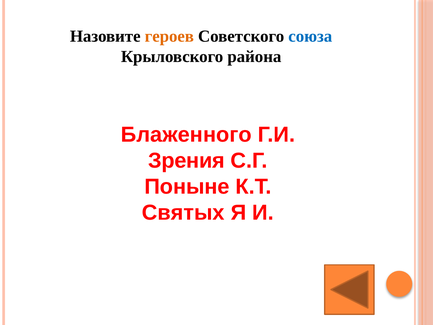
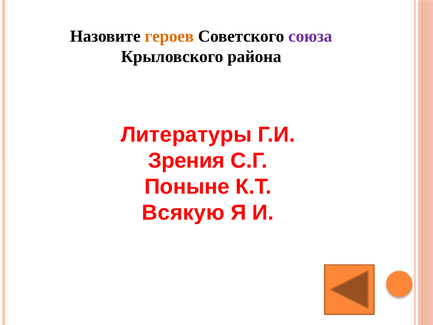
союза colour: blue -> purple (310, 36)
Блаженного: Блаженного -> Литературы (186, 135)
Святых: Святых -> Всякую (183, 213)
